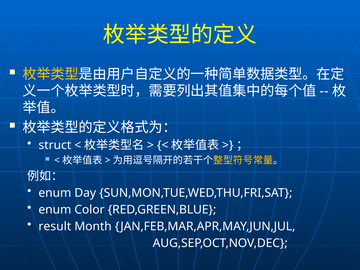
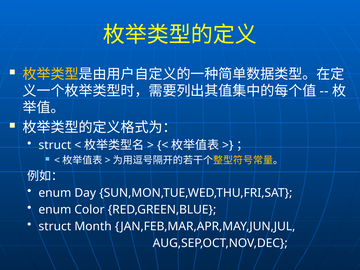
result: result -> struct (55, 226)
